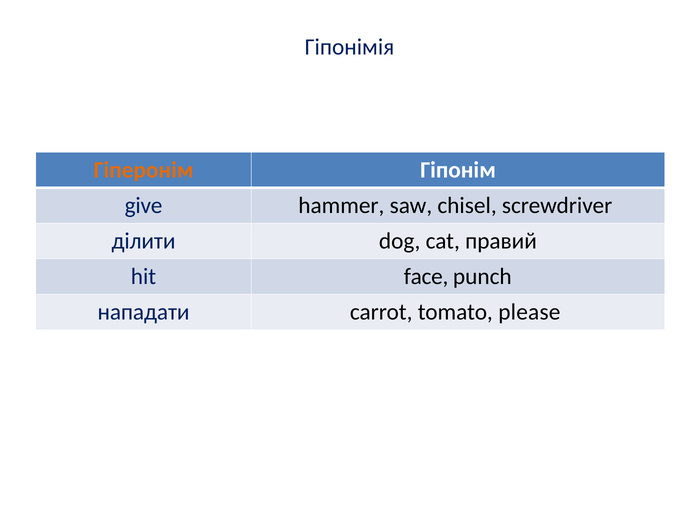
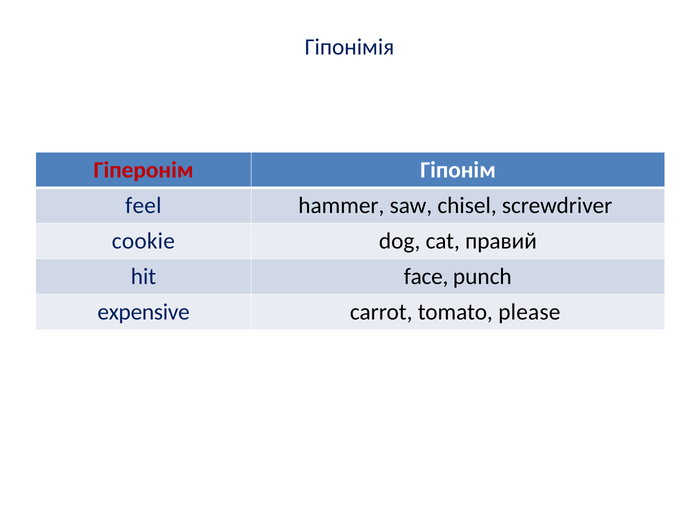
Гіперонім colour: orange -> red (144, 170)
give: give -> feel (143, 205)
ділити: ділити -> cookie (143, 241)
нападати: нападати -> expensive (144, 312)
